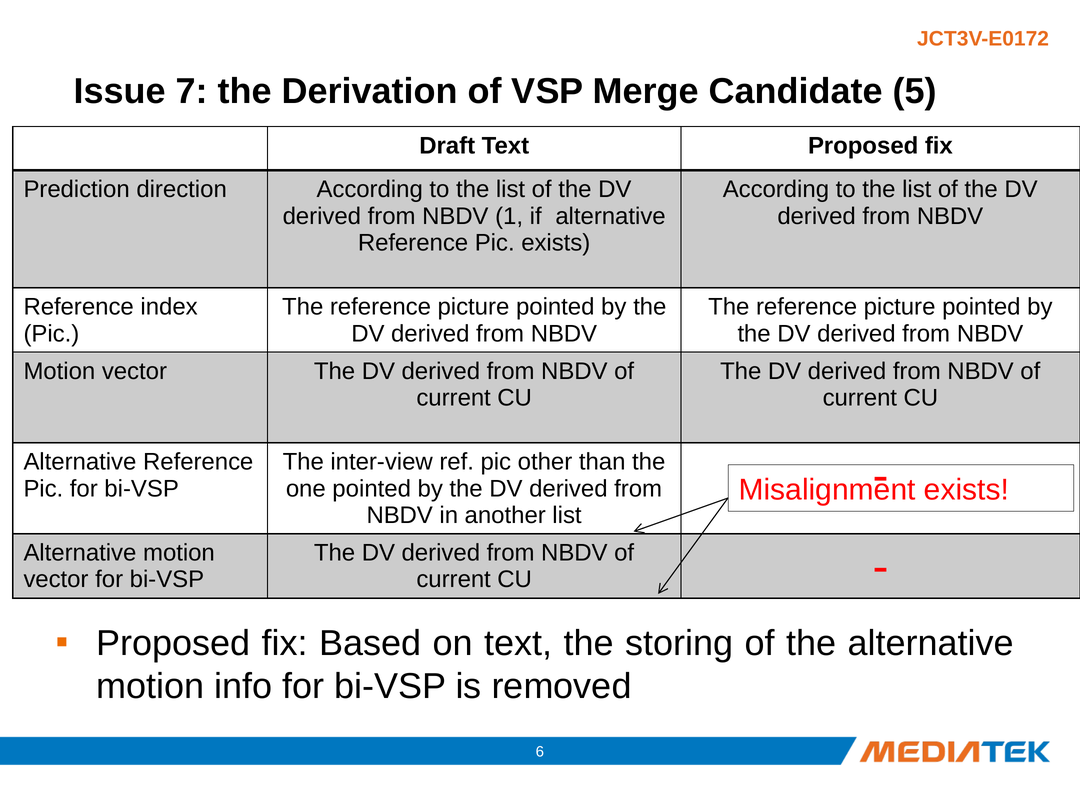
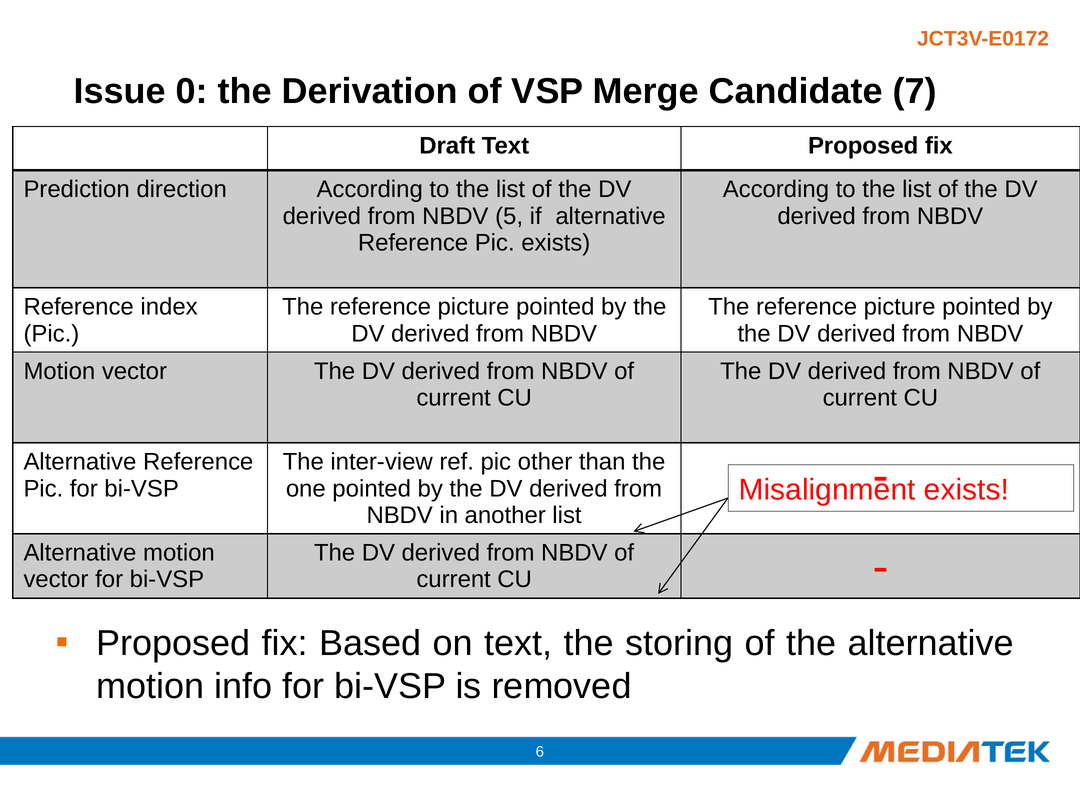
7: 7 -> 0 (192, 91)
5: 5 -> 7 (915, 91)
1: 1 -> 5 (509, 216)
